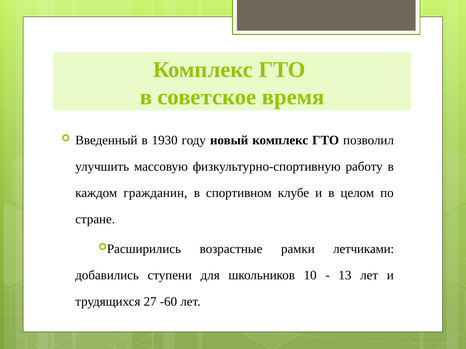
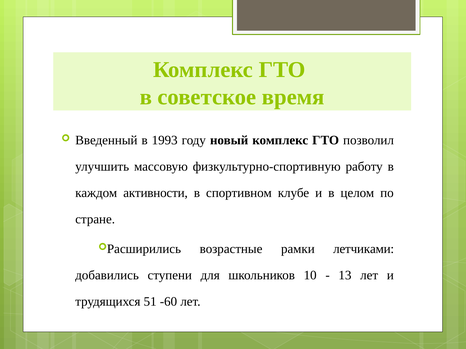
1930: 1930 -> 1993 (165, 140)
гражданин: гражданин -> активности (156, 193)
27: 27 -> 51 (150, 302)
